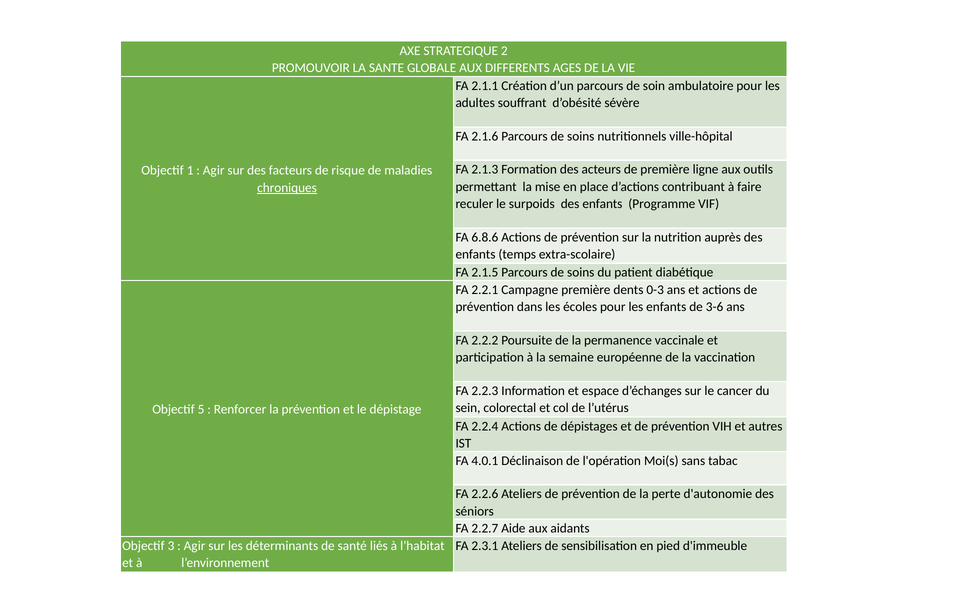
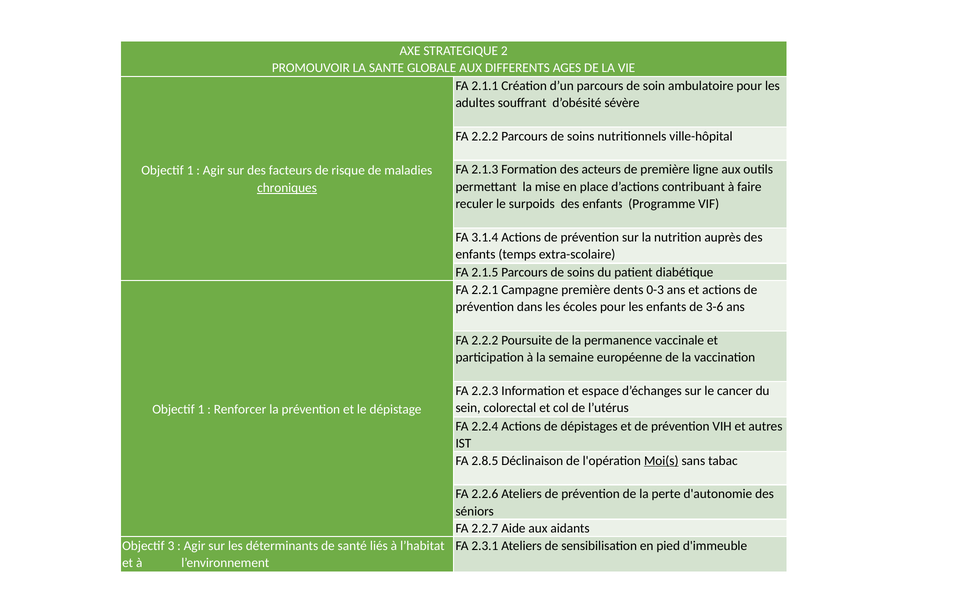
2.1.6: 2.1.6 -> 2.2.2 (485, 136)
6.8.6: 6.8.6 -> 3.1.4 (485, 237)
5: 5 -> 1 (201, 409)
4.0.1: 4.0.1 -> 2.8.5 (485, 460)
Moi(s underline: none -> present (661, 460)
